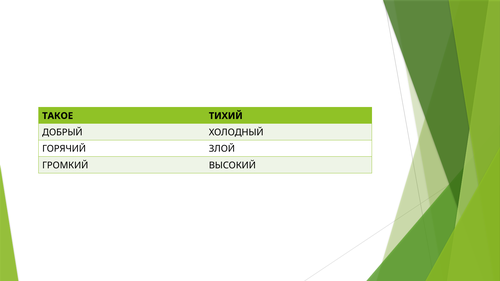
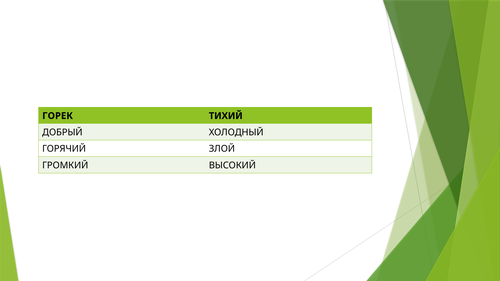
ТАКОЕ: ТАКОЕ -> ГОРЕК (58, 116)
